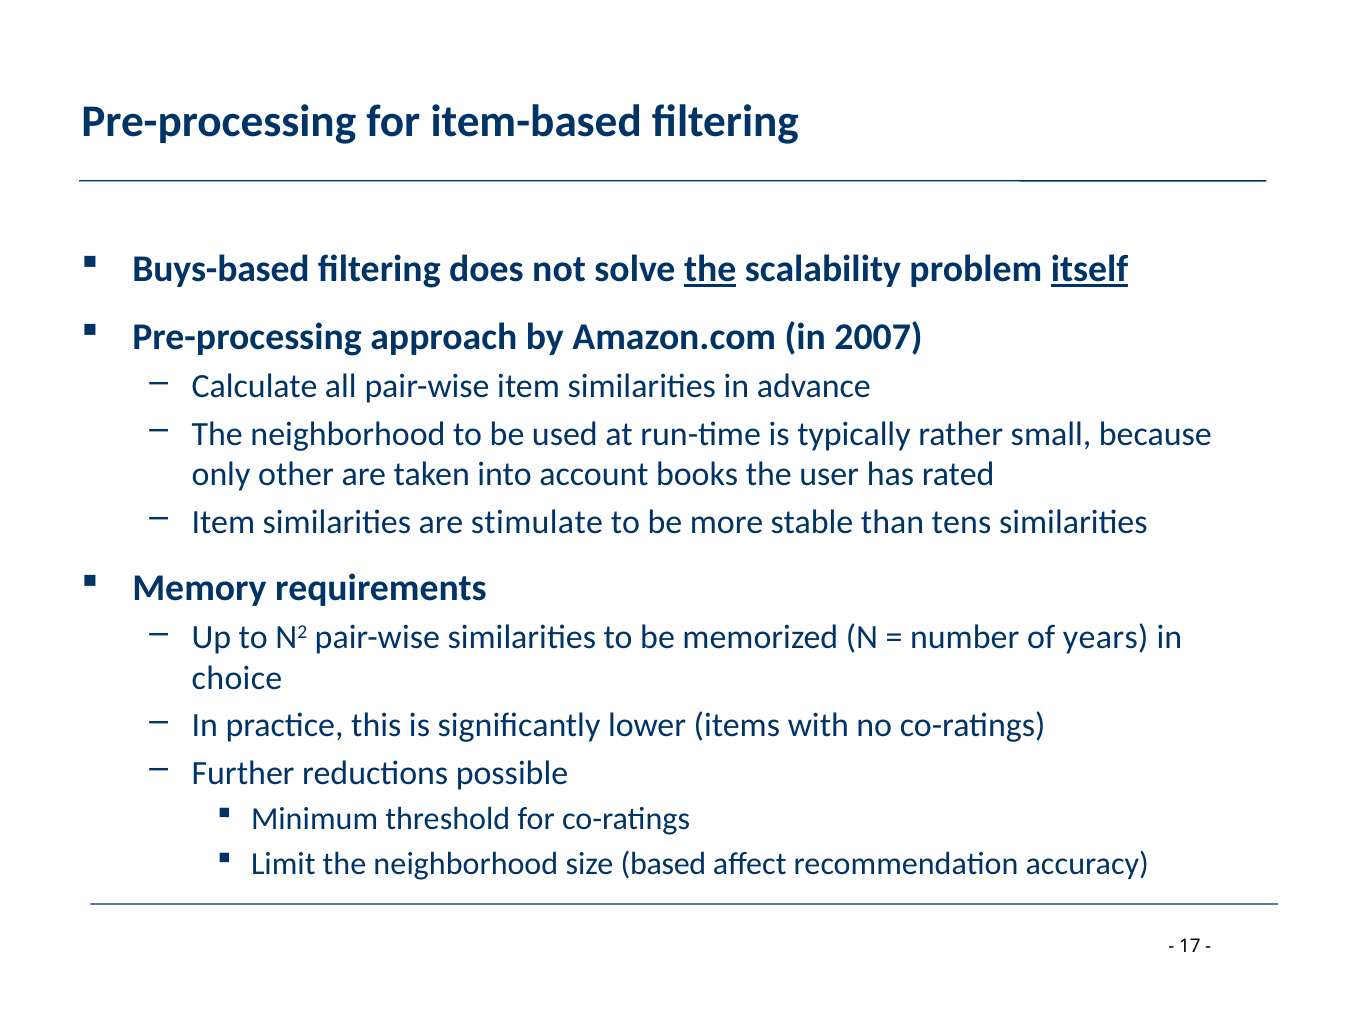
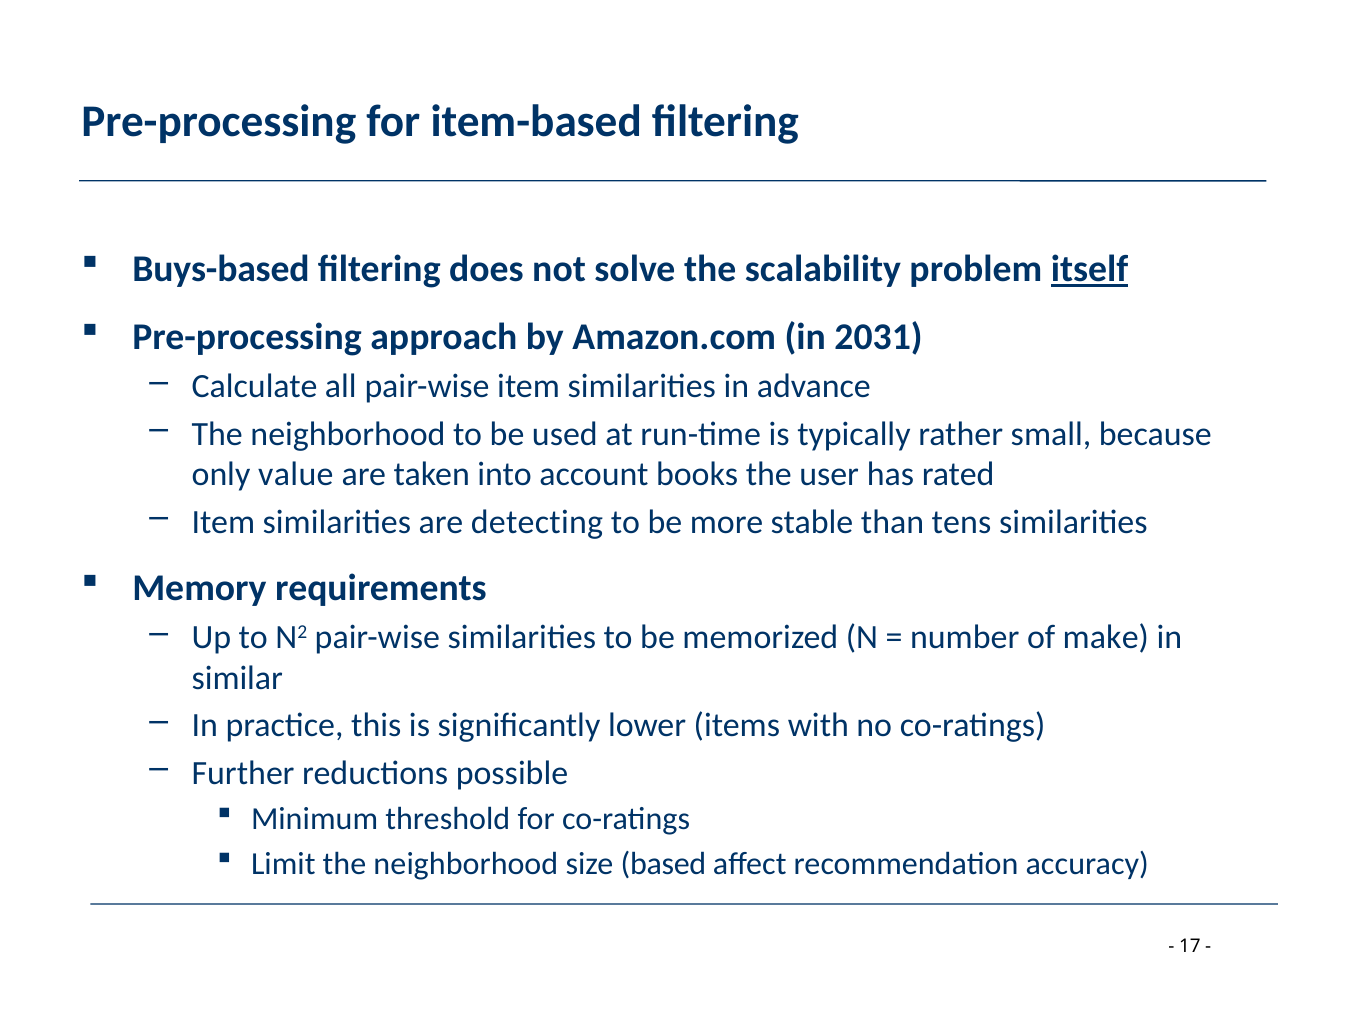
the underline: present -> none (710, 270)
2007: 2007 -> 2031 (879, 337)
other: other -> value (296, 475)
stimulate: stimulate -> detecting (537, 523)
years: years -> make (1106, 638)
choice: choice -> similar (237, 679)
